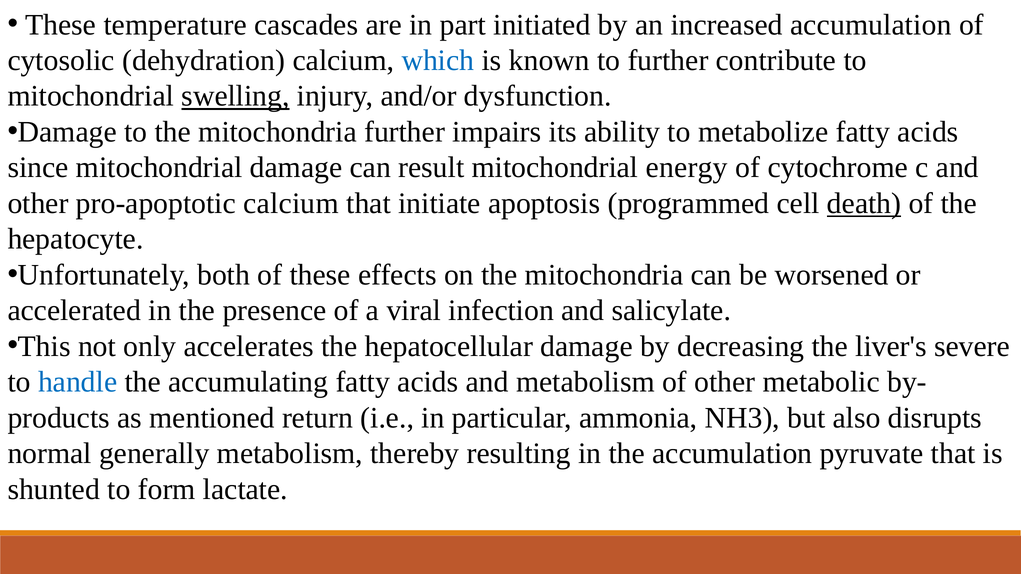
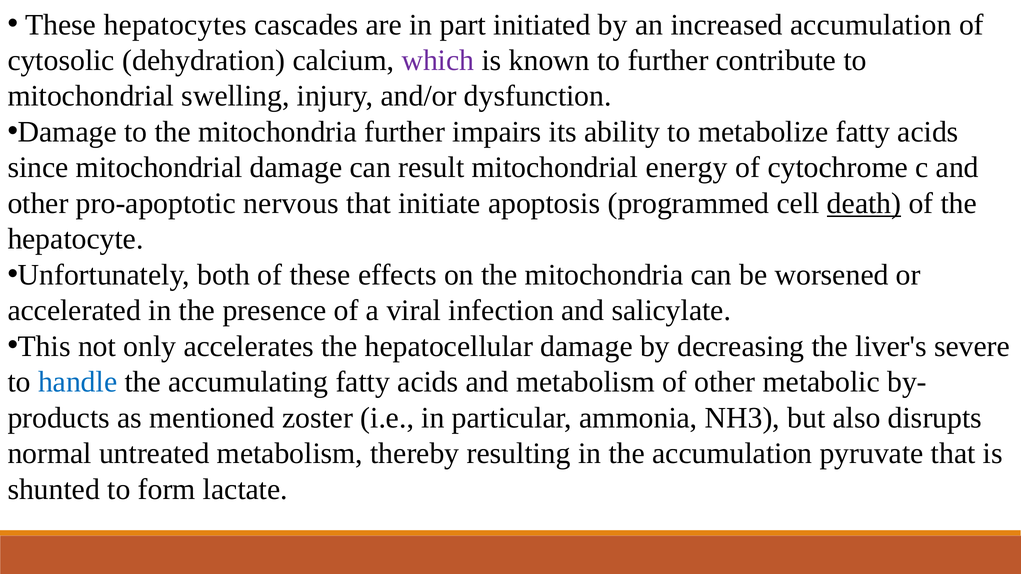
temperature: temperature -> hepatocytes (175, 25)
which colour: blue -> purple (438, 60)
swelling underline: present -> none (235, 96)
pro-apoptotic calcium: calcium -> nervous (291, 203)
return: return -> zoster (318, 418)
generally: generally -> untreated (154, 454)
